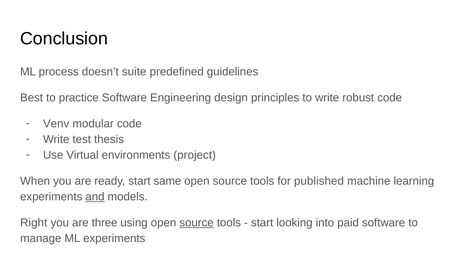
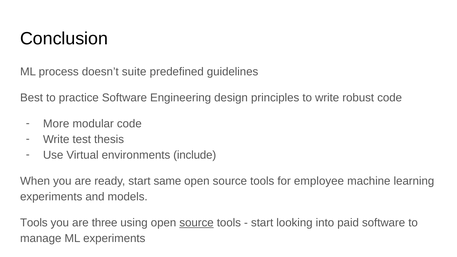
Venv: Venv -> More (56, 124)
project: project -> include (195, 155)
published: published -> employee (319, 181)
and underline: present -> none (95, 197)
Right: Right -> Tools (34, 223)
